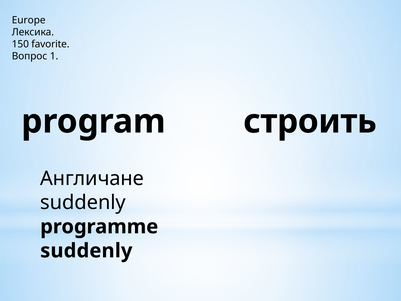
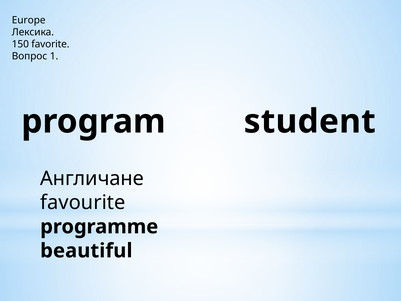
строить: строить -> student (310, 121)
suddenly: suddenly -> favourite (83, 202)
suddenly: suddenly -> beautiful (86, 251)
